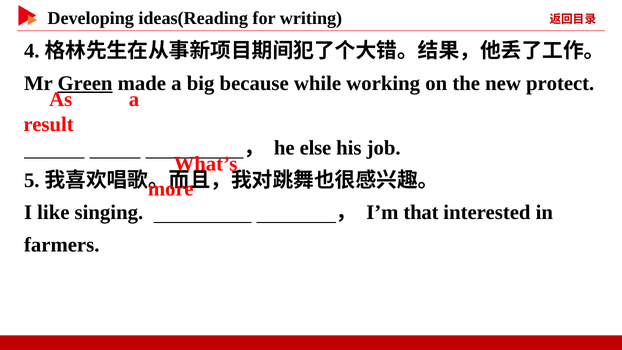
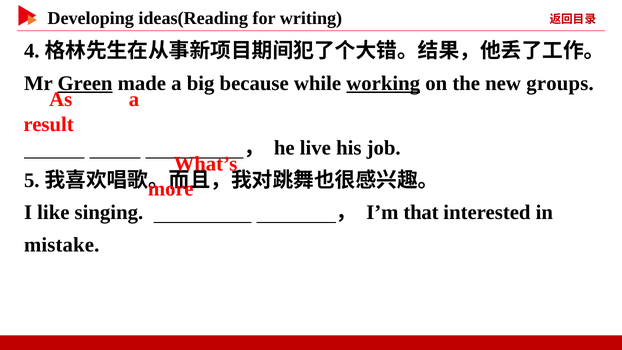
working underline: none -> present (383, 83)
protect: protect -> groups (560, 83)
else: else -> live (315, 148)
farmers: farmers -> mistake (62, 245)
